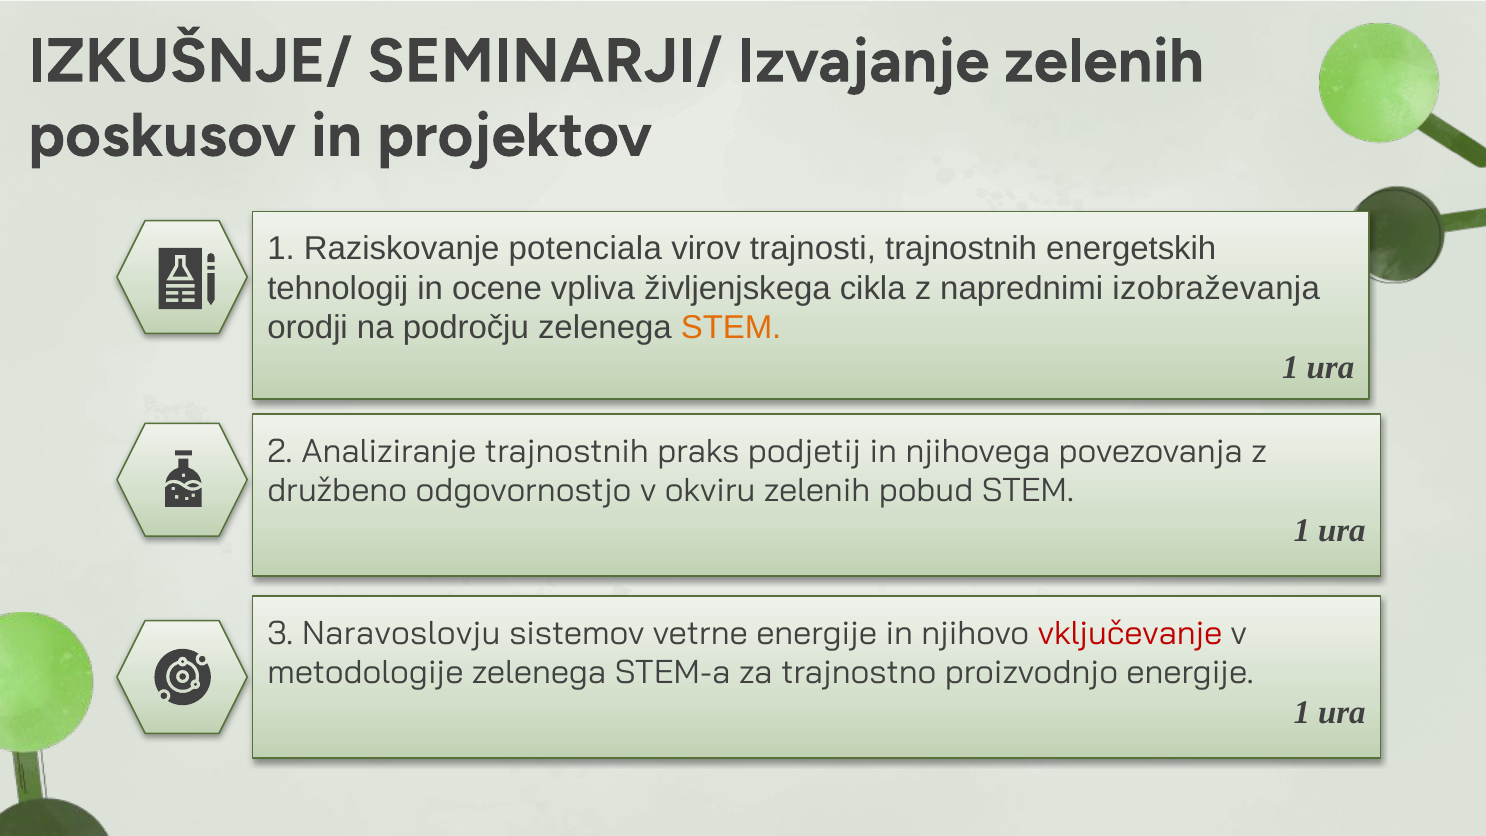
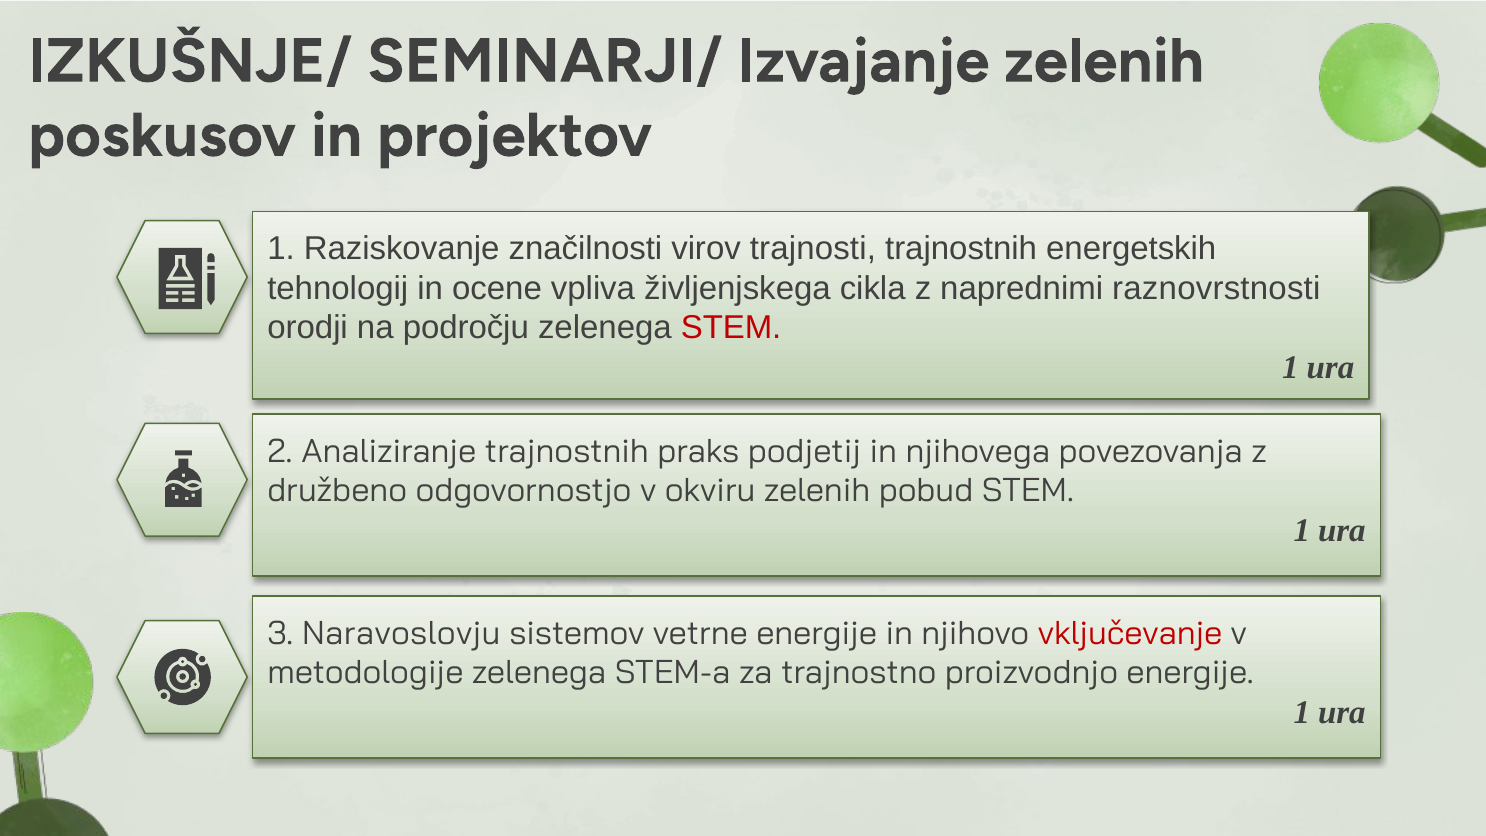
potenciala: potenciala -> značilnosti (585, 249)
izobraževanja: izobraževanja -> raznovrstnosti (1216, 288)
STEM colour: orange -> red (731, 328)
